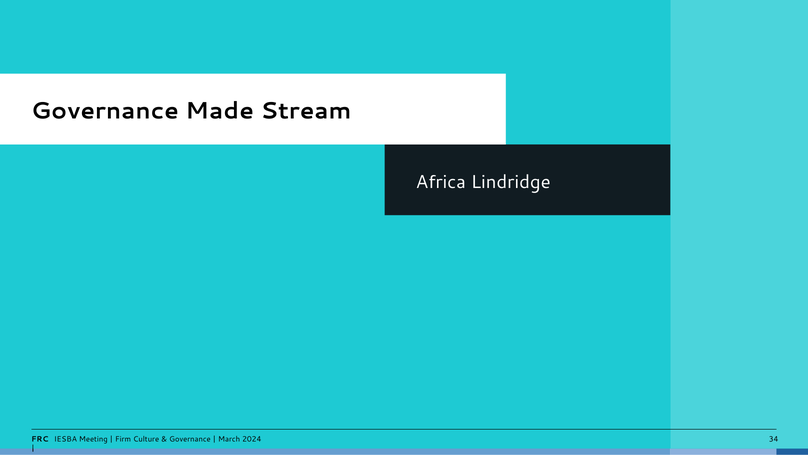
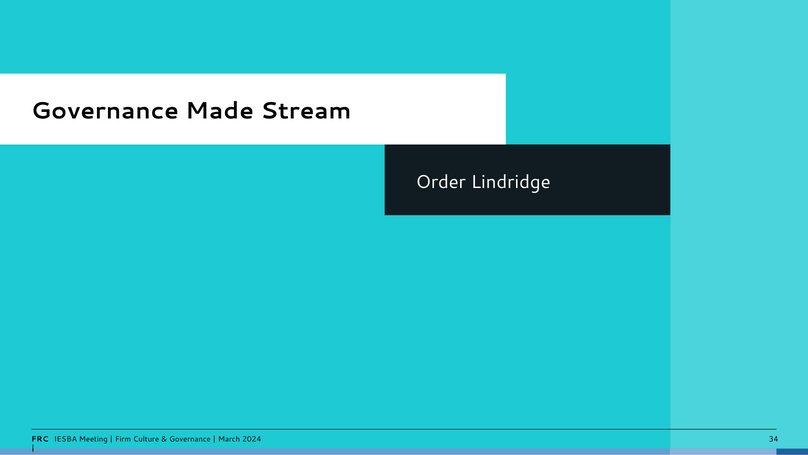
Africa: Africa -> Order (441, 182)
